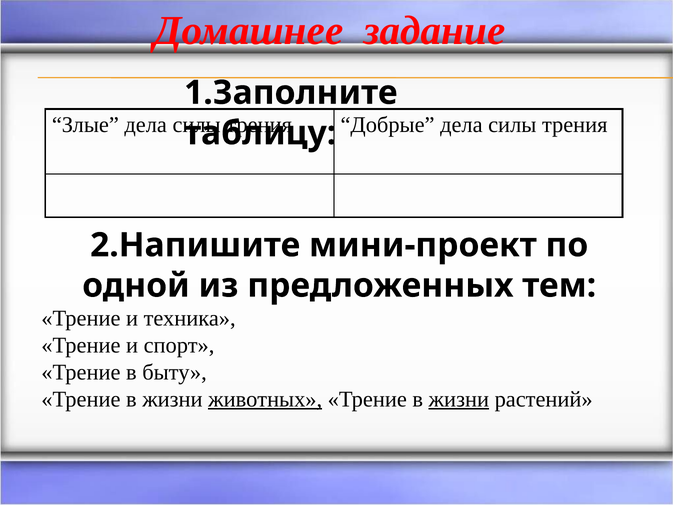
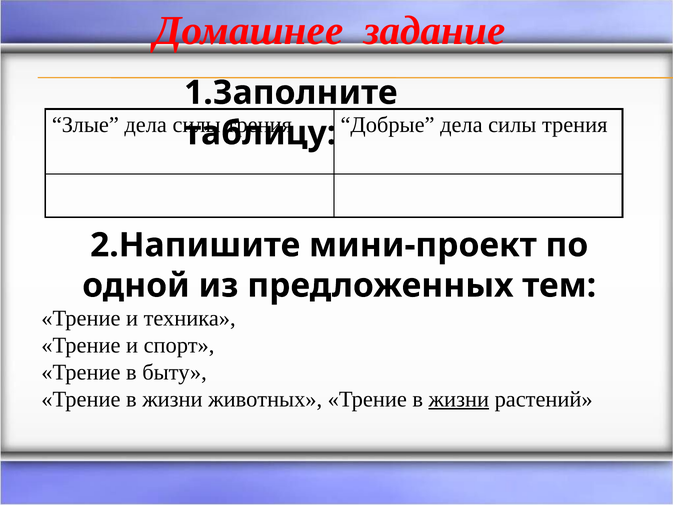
животных underline: present -> none (265, 399)
